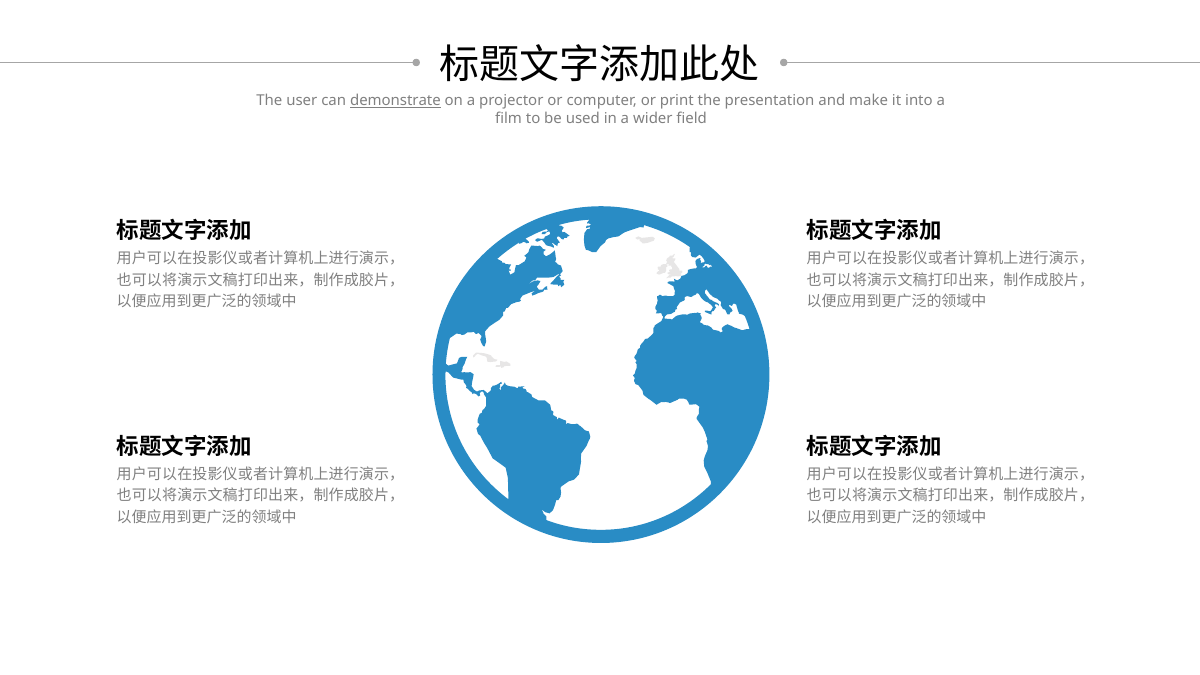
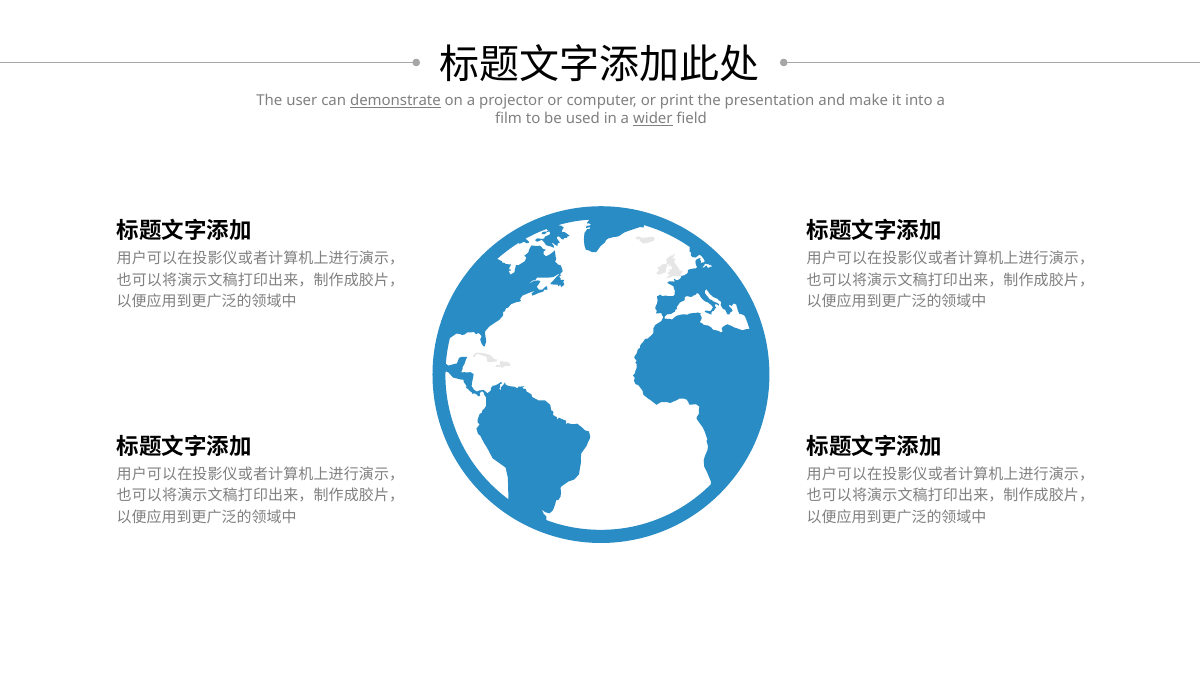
wider underline: none -> present (653, 119)
